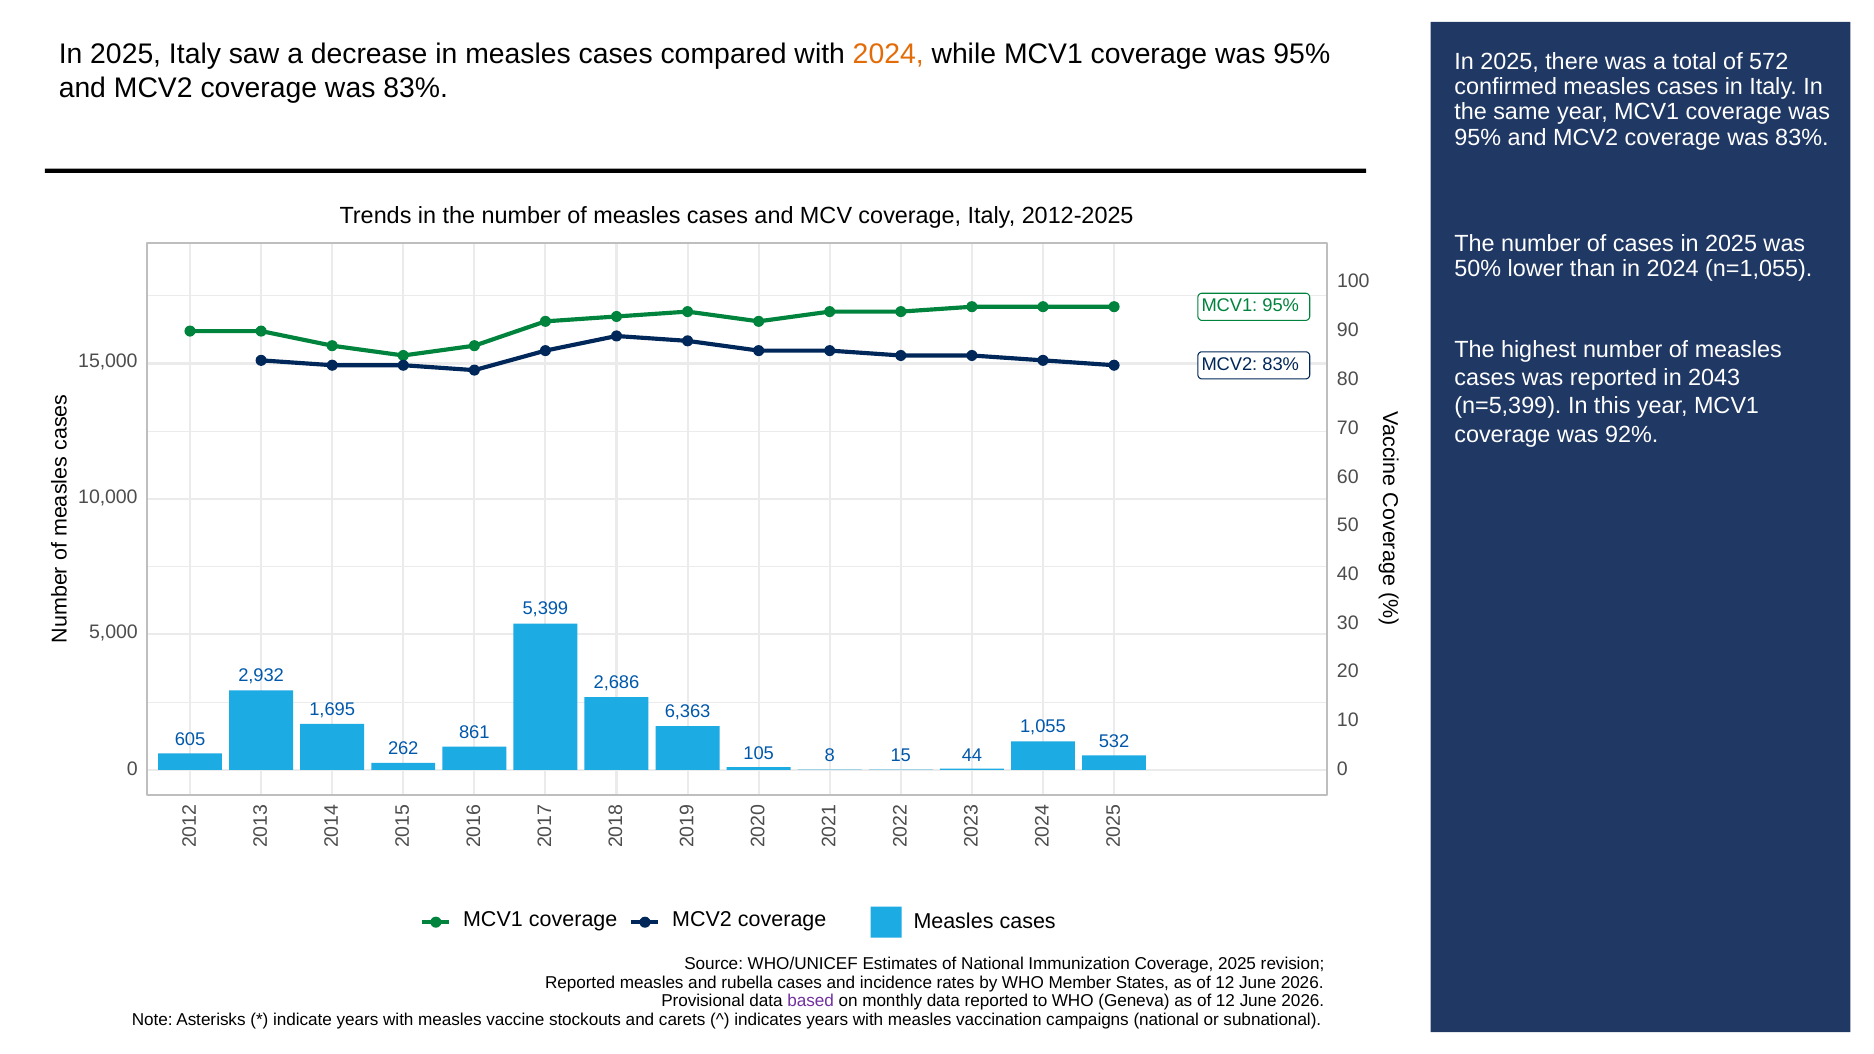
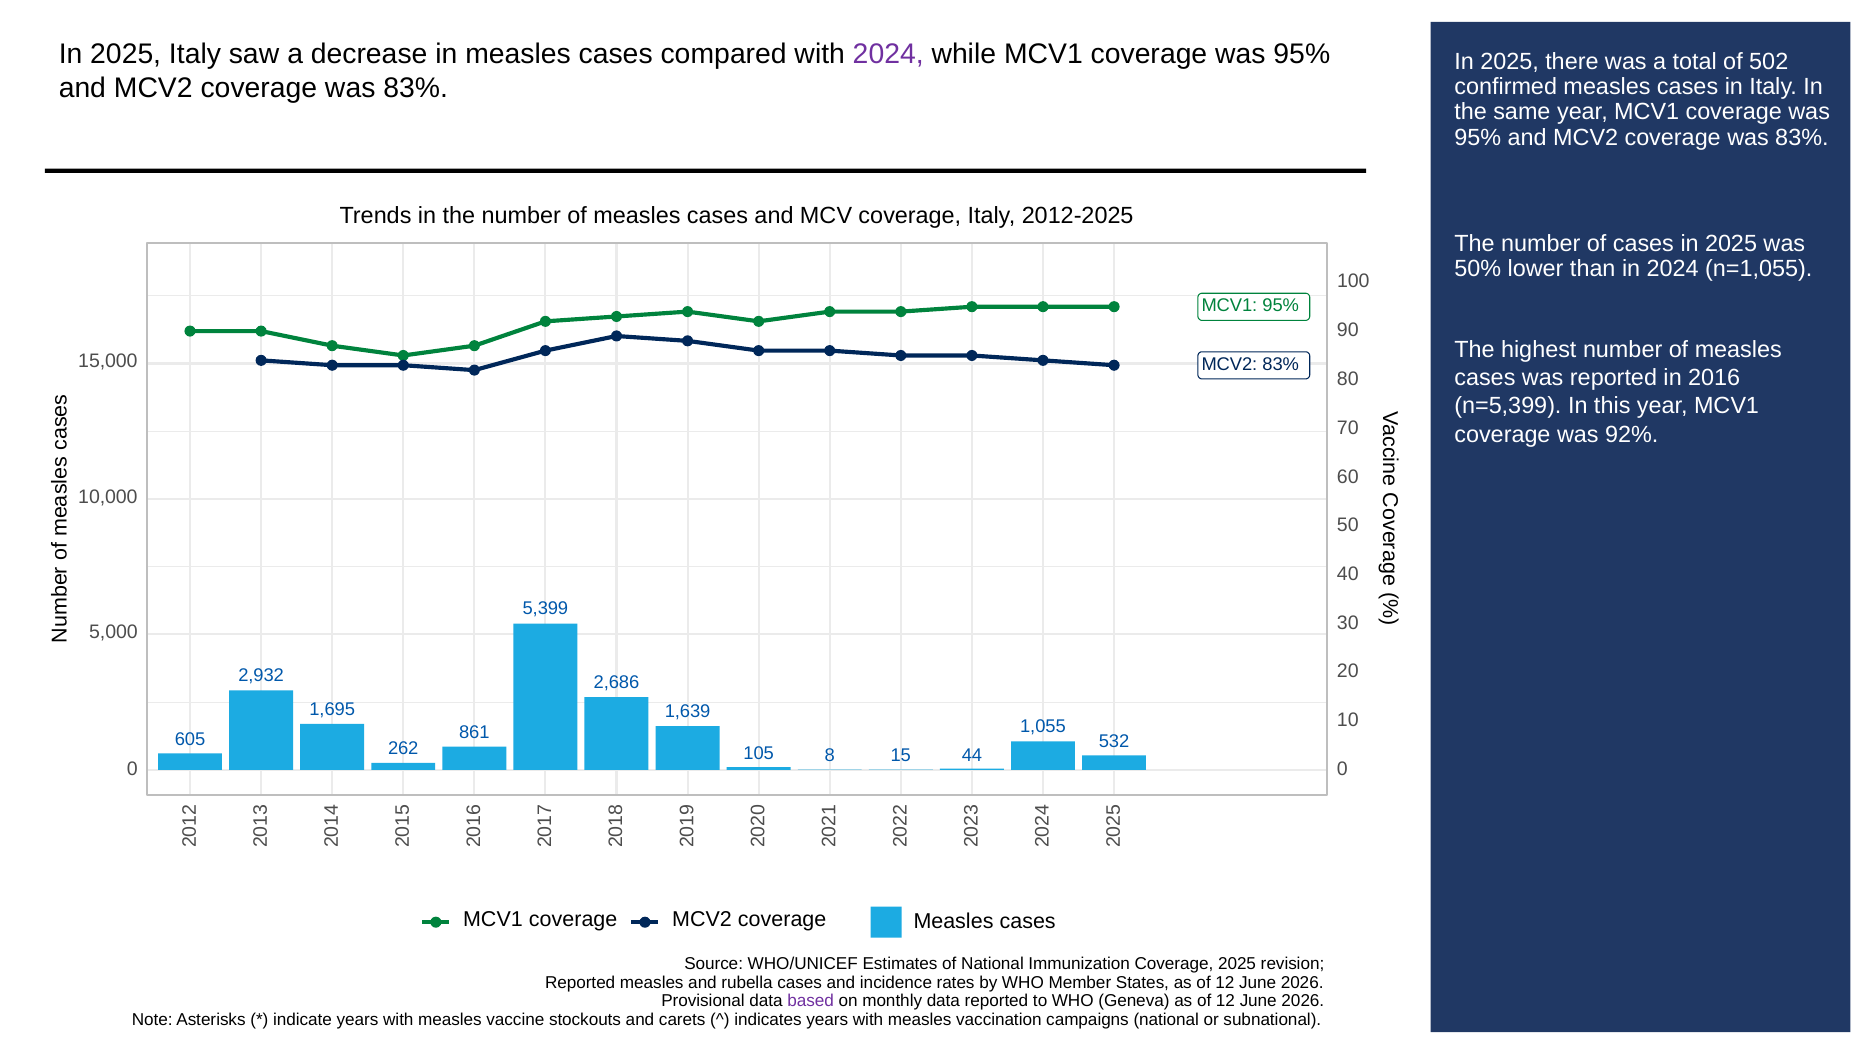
2024 colour: orange -> purple (888, 54)
572: 572 -> 502 (1769, 62)
2043: 2043 -> 2016 (1714, 378)
6,363: 6,363 -> 1,639 (688, 711)
